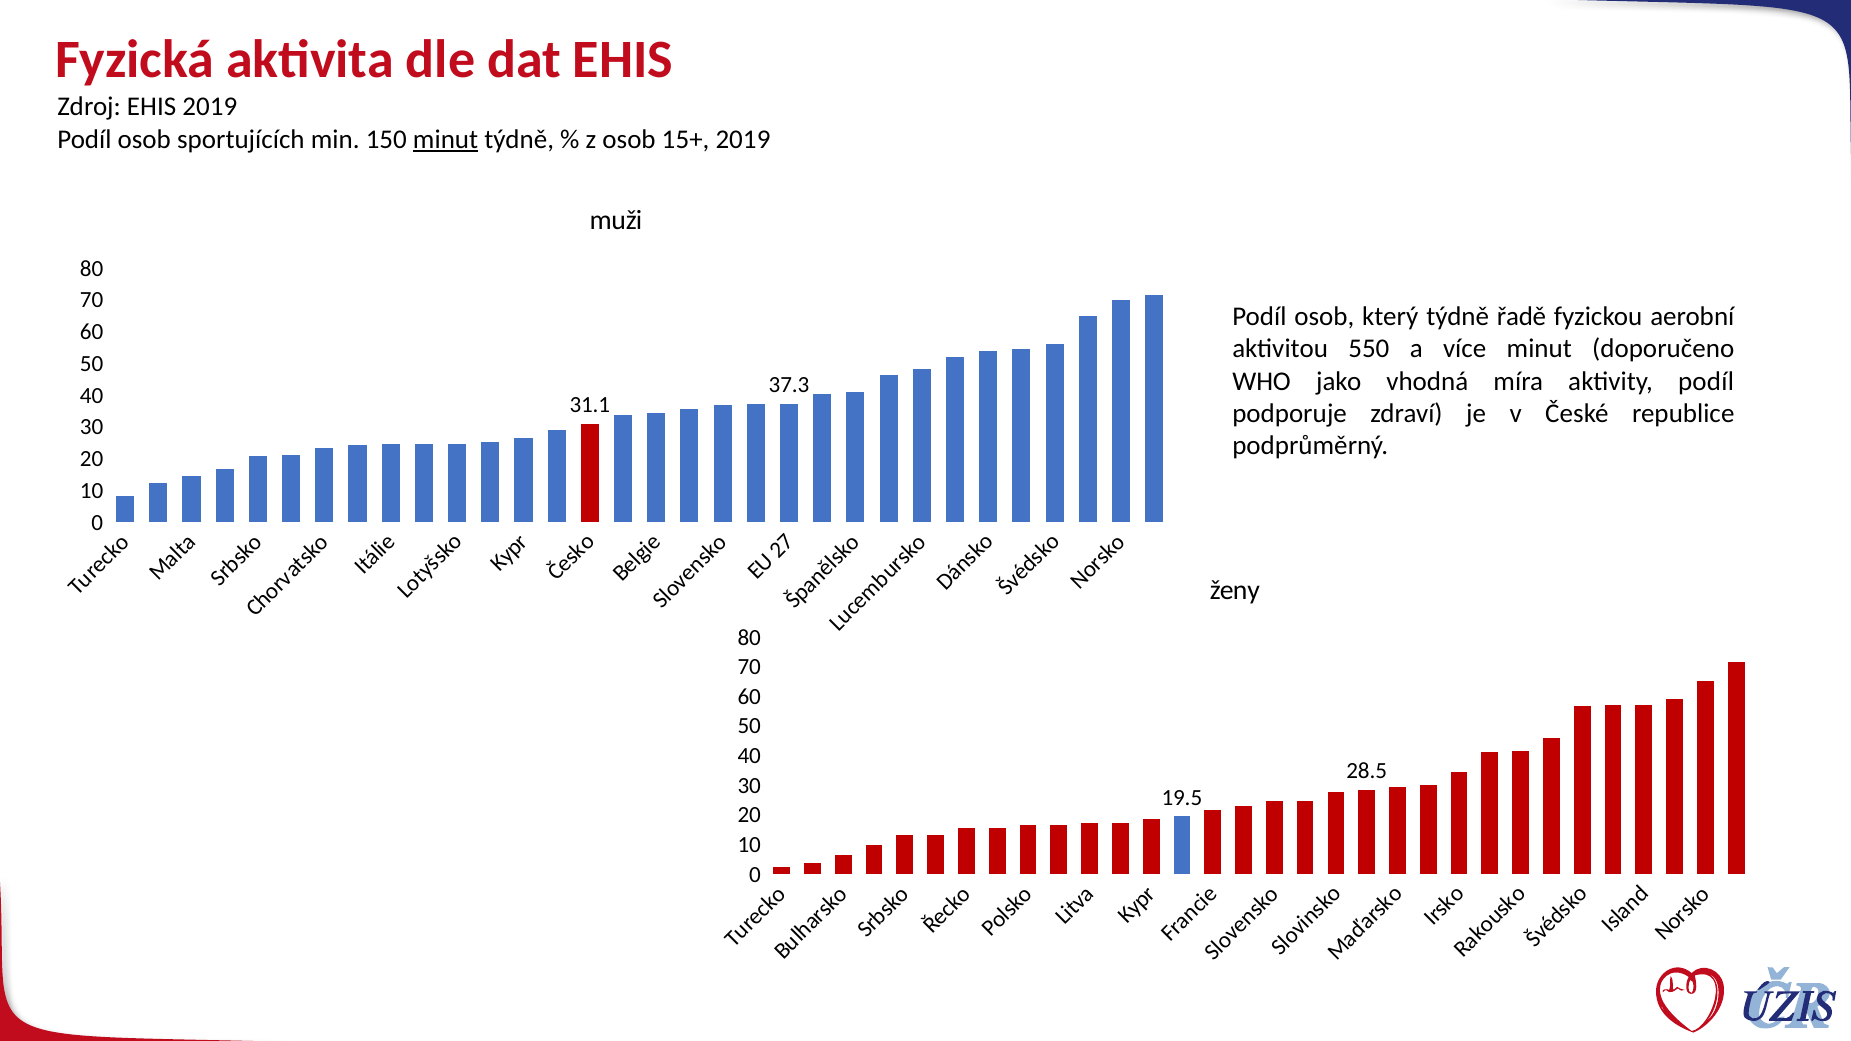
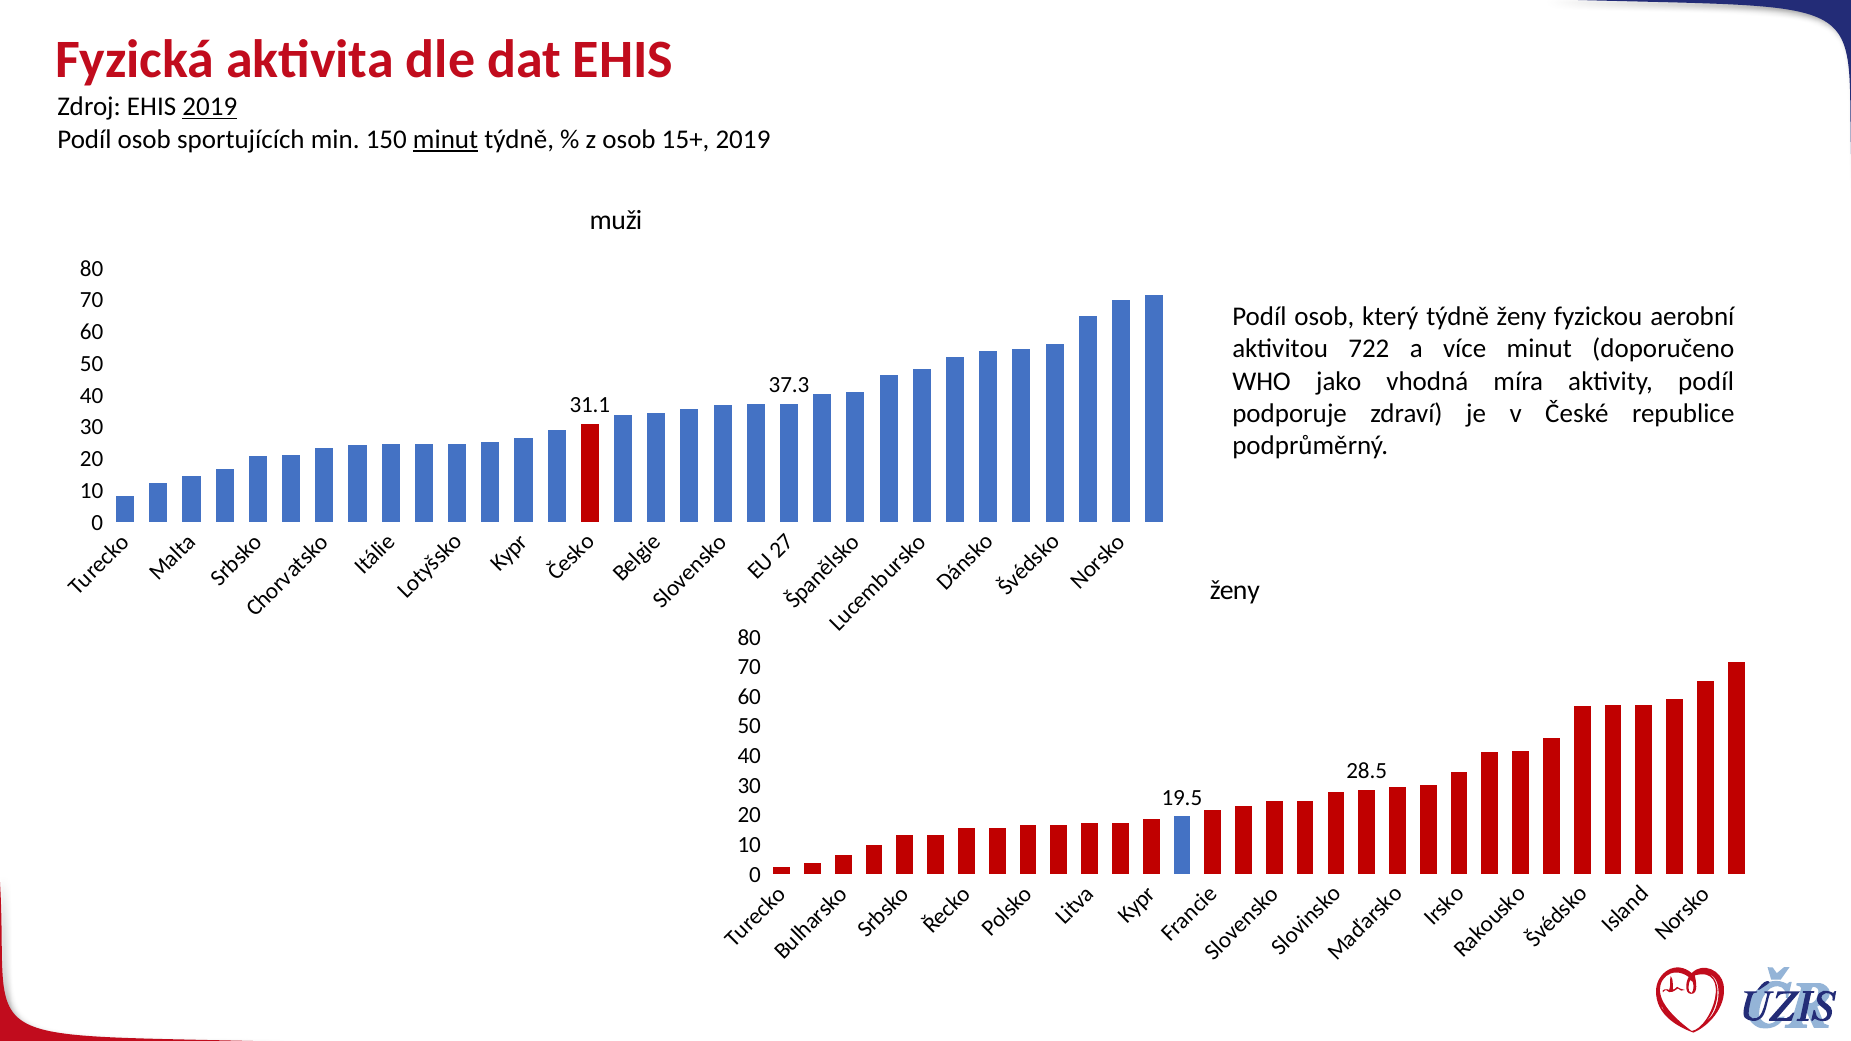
2019 underline: none -> present (210, 107)
týdně řadě: řadě -> ženy (1522, 316)
550: 550 -> 722 (1369, 349)
